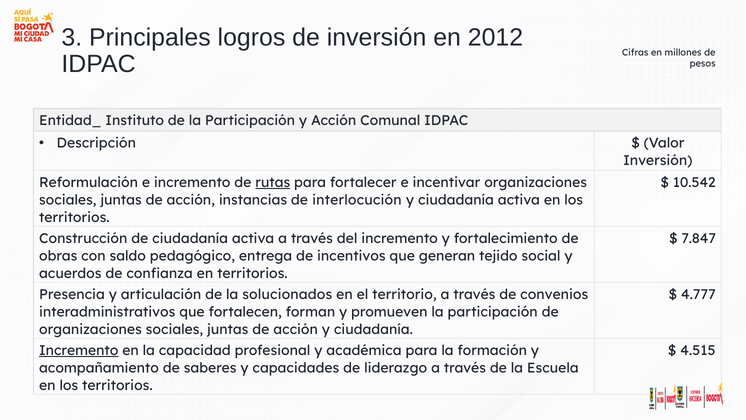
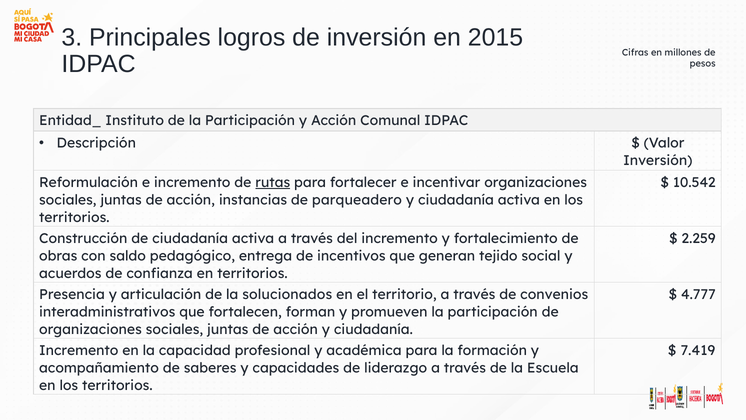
2012: 2012 -> 2015 (495, 37)
interlocución: interlocución -> parqueadero (357, 200)
7.847: 7.847 -> 2.259 (699, 238)
Incremento underline: present -> none (79, 350)
4.515: 4.515 -> 7.419 (698, 350)
